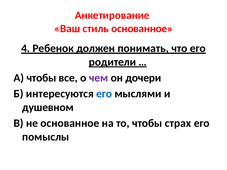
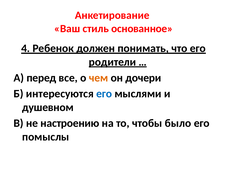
А чтобы: чтобы -> перед (41, 78)
чем colour: purple -> orange (99, 78)
не основанное: основанное -> настроению (70, 123)
страх: страх -> было (178, 123)
